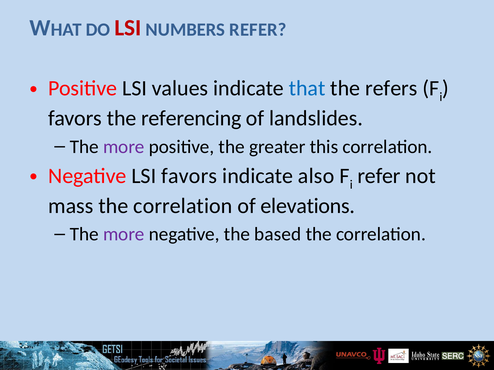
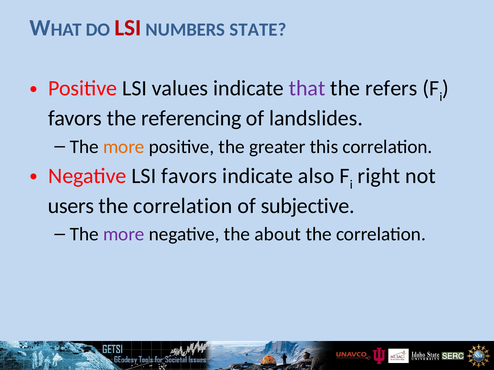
NUMBERS REFER: REFER -> STATE (258, 30)
that colour: blue -> purple (307, 89)
more colour: purple -> orange (124, 147)
refer: refer -> right (379, 176)
mass: mass -> users (71, 206)
elevations: elevations -> subjective (308, 206)
based: based -> about (278, 235)
